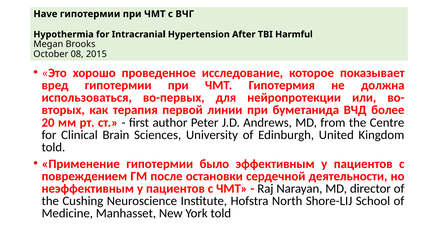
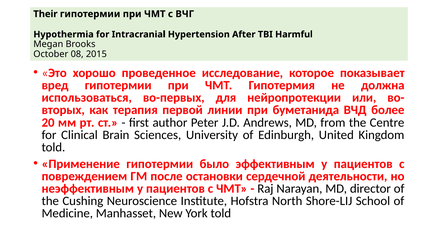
Have: Have -> Their (45, 14)
